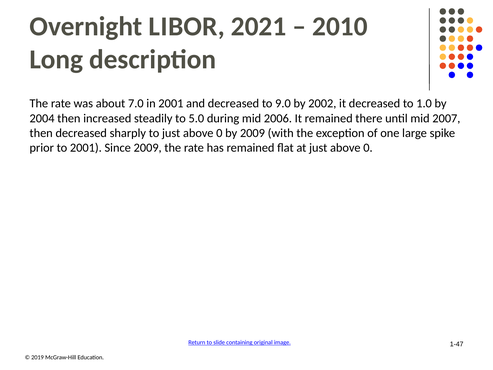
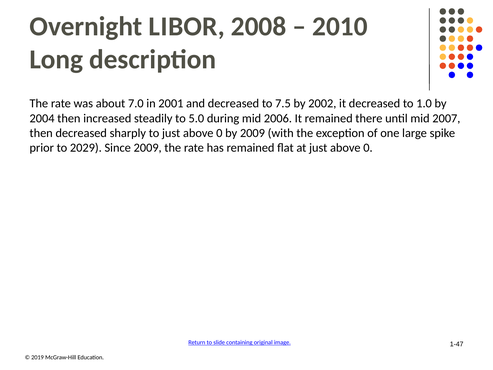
2021: 2021 -> 2008 (259, 27)
9.0: 9.0 -> 7.5 (283, 103)
to 2001: 2001 -> 2029 (86, 148)
